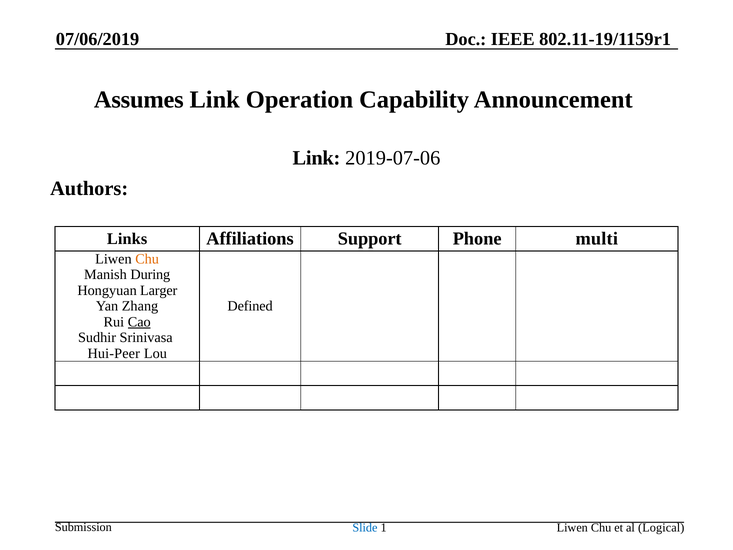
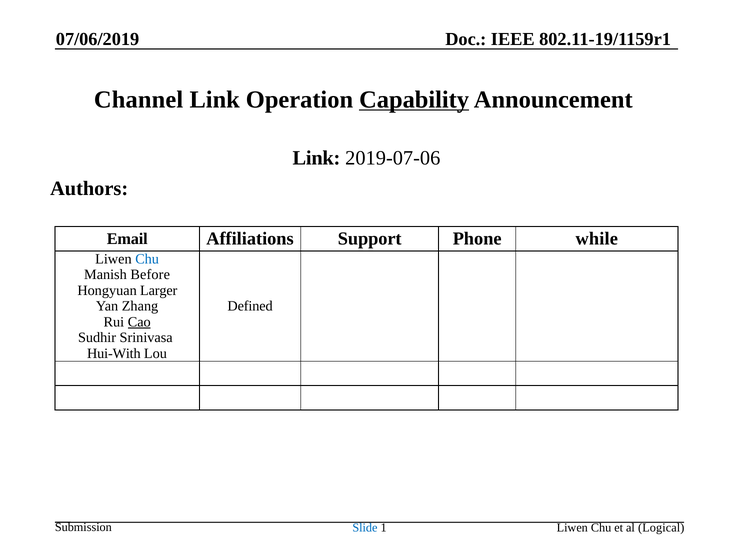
Assumes: Assumes -> Channel (139, 99)
Capability underline: none -> present (414, 99)
Links: Links -> Email (127, 239)
multi: multi -> while (597, 239)
Chu colour: orange -> blue (147, 259)
During: During -> Before (150, 274)
Hui-Peer: Hui-Peer -> Hui-With (114, 353)
